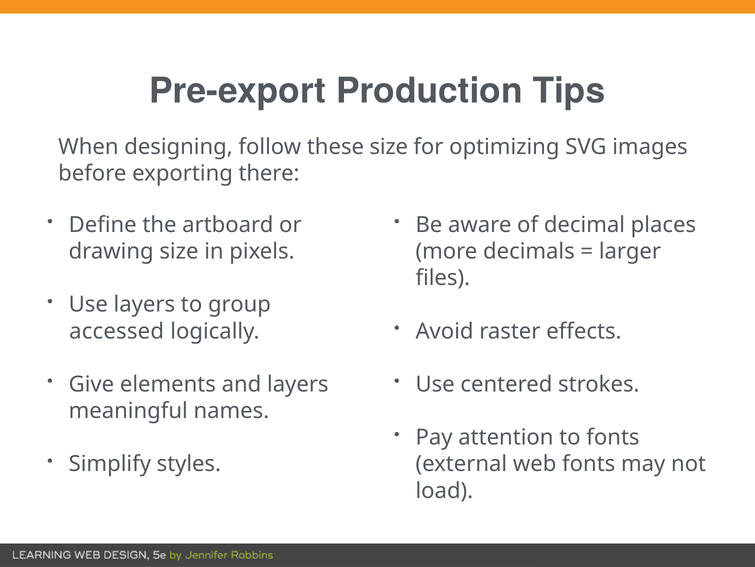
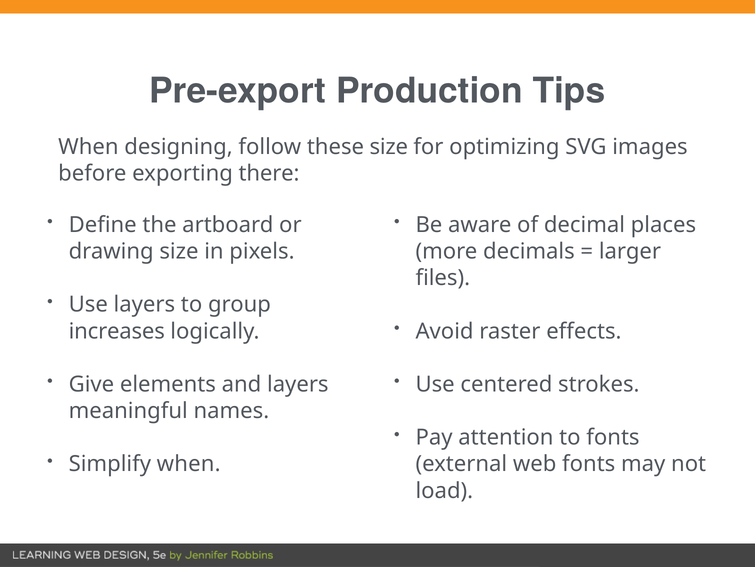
accessed: accessed -> increases (117, 331)
Simplify styles: styles -> when (189, 464)
